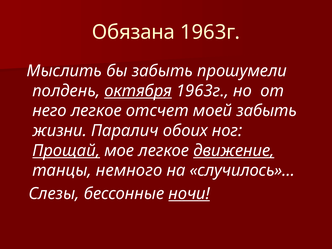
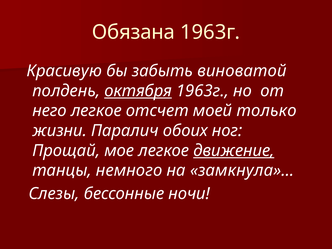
Мыслить: Мыслить -> Красивую (64, 71)
прошумели: прошумели -> виноватой (242, 71)
моей забыть: забыть -> только (267, 111)
Прощай underline: present -> none (66, 151)
случилось»…: случилось»… -> замкнула»… (242, 170)
ночи underline: present -> none (189, 194)
